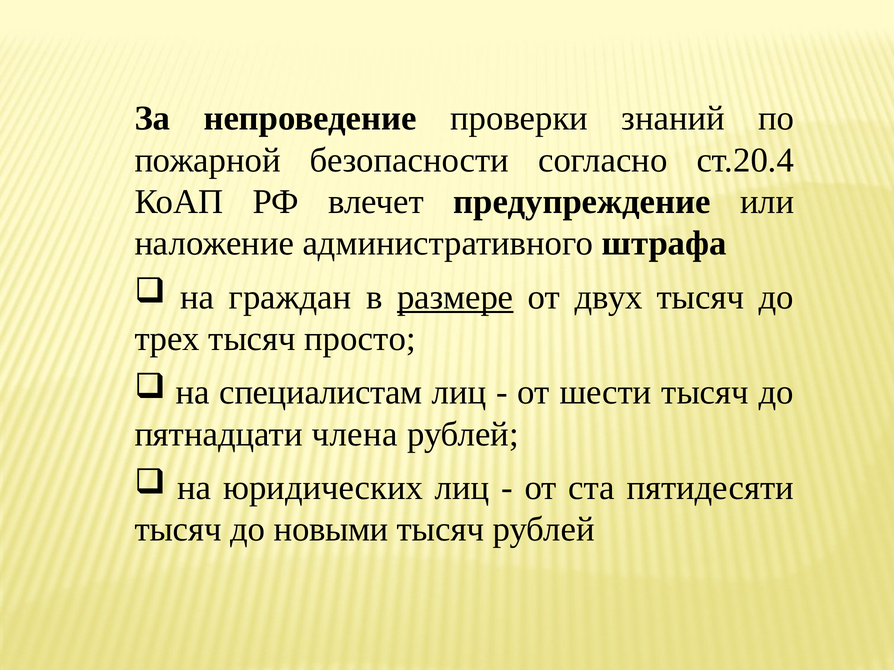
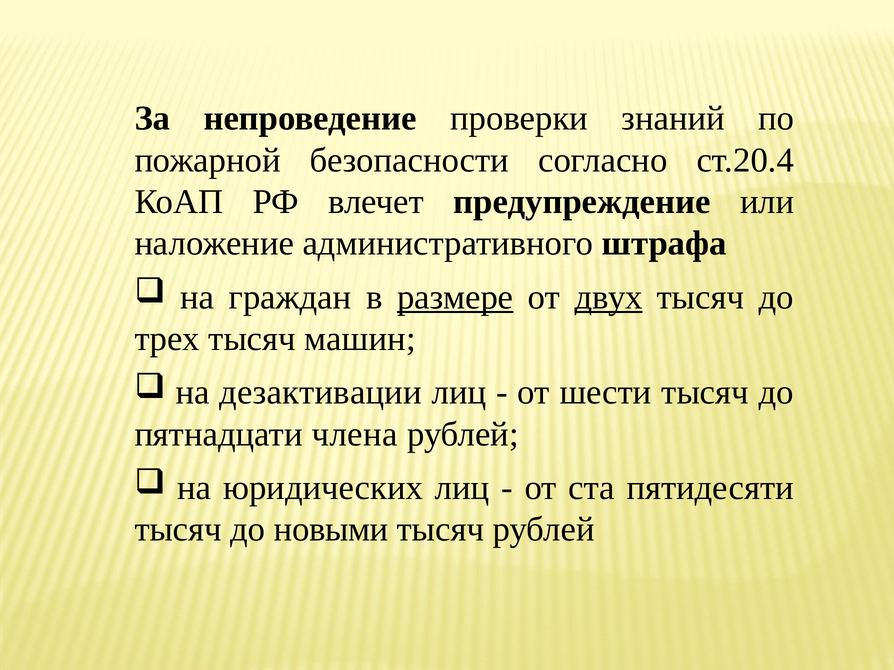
двух underline: none -> present (609, 297)
просто: просто -> машин (360, 339)
специалистам: специалистам -> дезактивации (321, 393)
